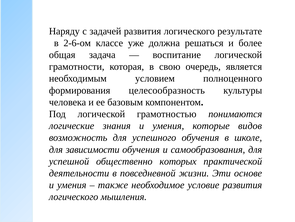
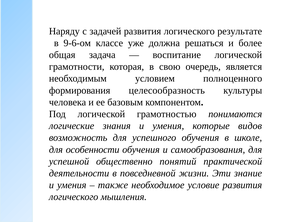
2-6-ом: 2-6-ом -> 9-6-ом (77, 43)
зависимости: зависимости -> особенности (93, 149)
которых: которых -> понятий (178, 161)
основе: основе -> знание (248, 173)
